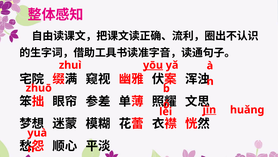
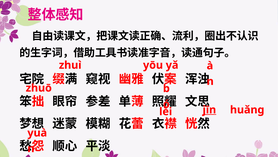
yōu underline: present -> none (153, 65)
